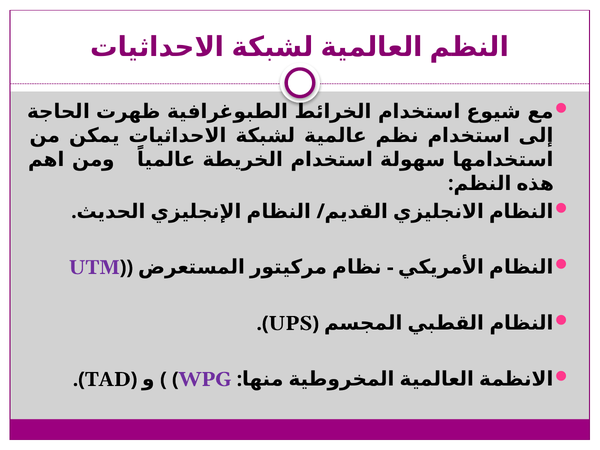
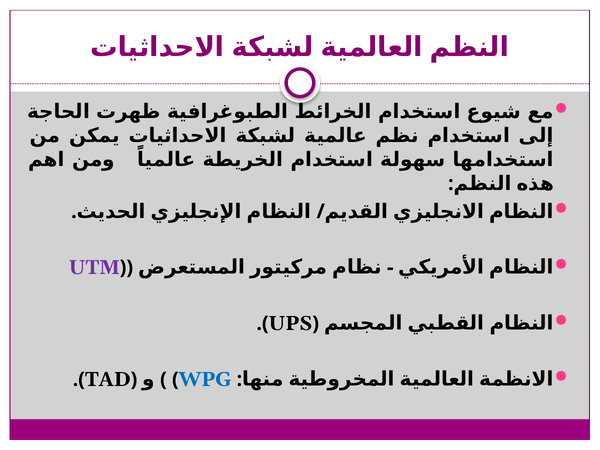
WPG colour: purple -> blue (205, 379)
